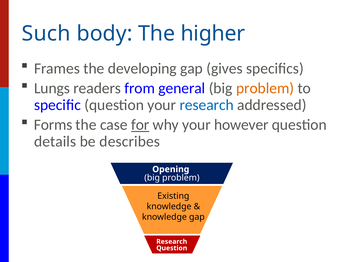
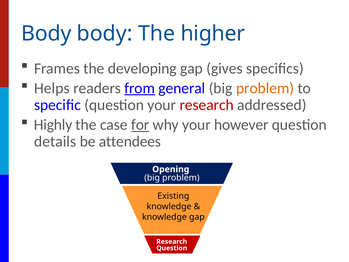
Such: Such -> Body (46, 34)
Lungs: Lungs -> Helps (52, 88)
from underline: none -> present (140, 88)
research colour: blue -> red (207, 105)
Forms: Forms -> Highly (53, 125)
describes: describes -> attendees (130, 141)
